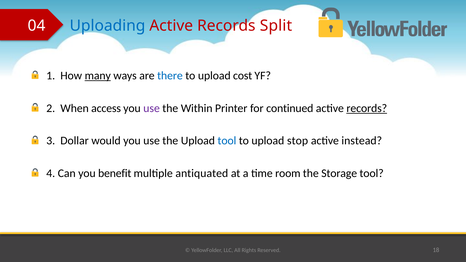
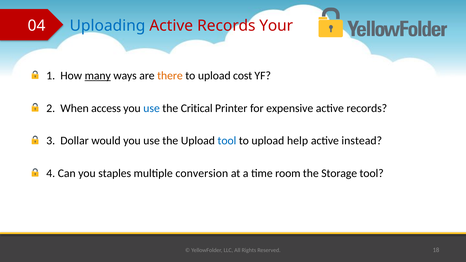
Split: Split -> Your (276, 26)
there colour: blue -> orange (170, 76)
use colour: purple -> blue (152, 108)
Within: Within -> Critical (197, 108)
continued: continued -> expensive (290, 108)
records underline: present -> none (367, 108)
stop: stop -> help (298, 141)
benefit: benefit -> staples (115, 173)
antiquated: antiquated -> conversion (202, 173)
